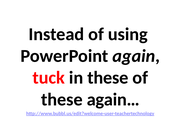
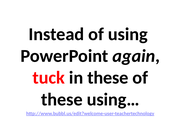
again…: again… -> using… (113, 100)
